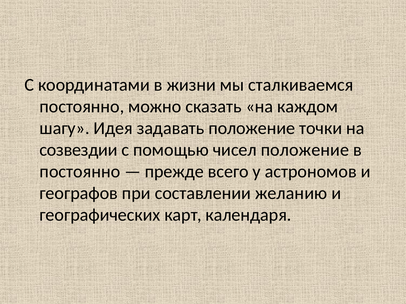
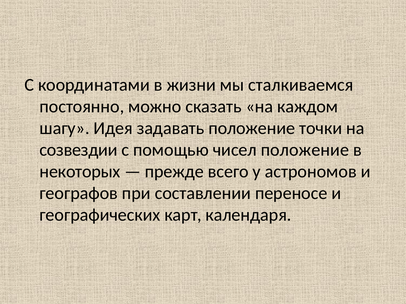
постоянно: постоянно -> некоторых (80, 172)
желанию: желанию -> переносе (291, 193)
